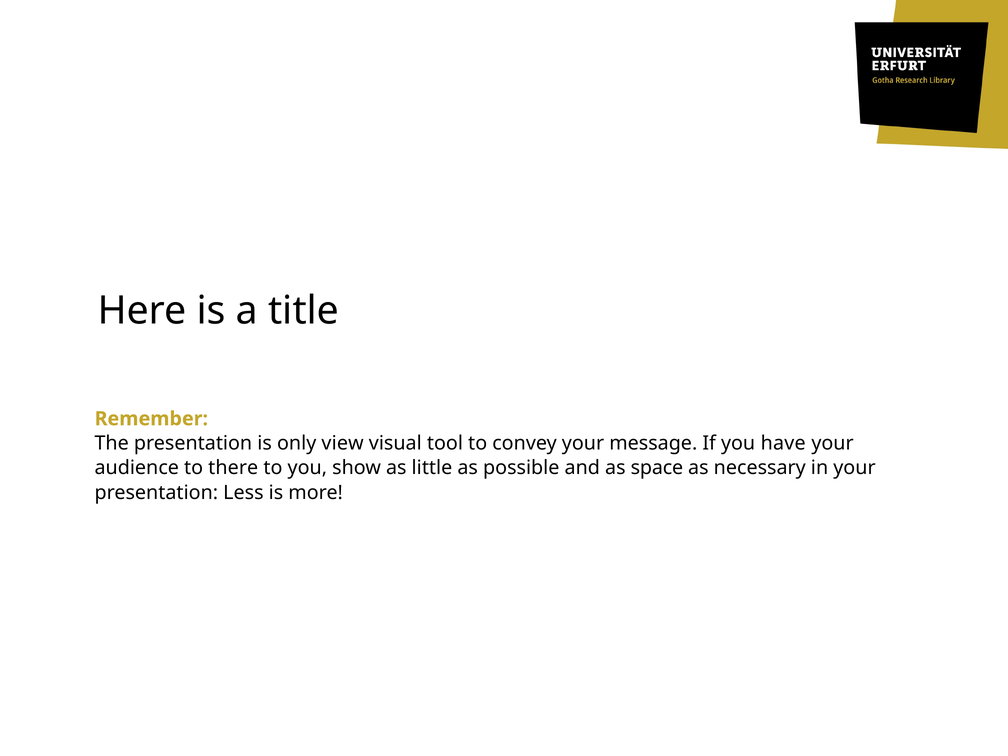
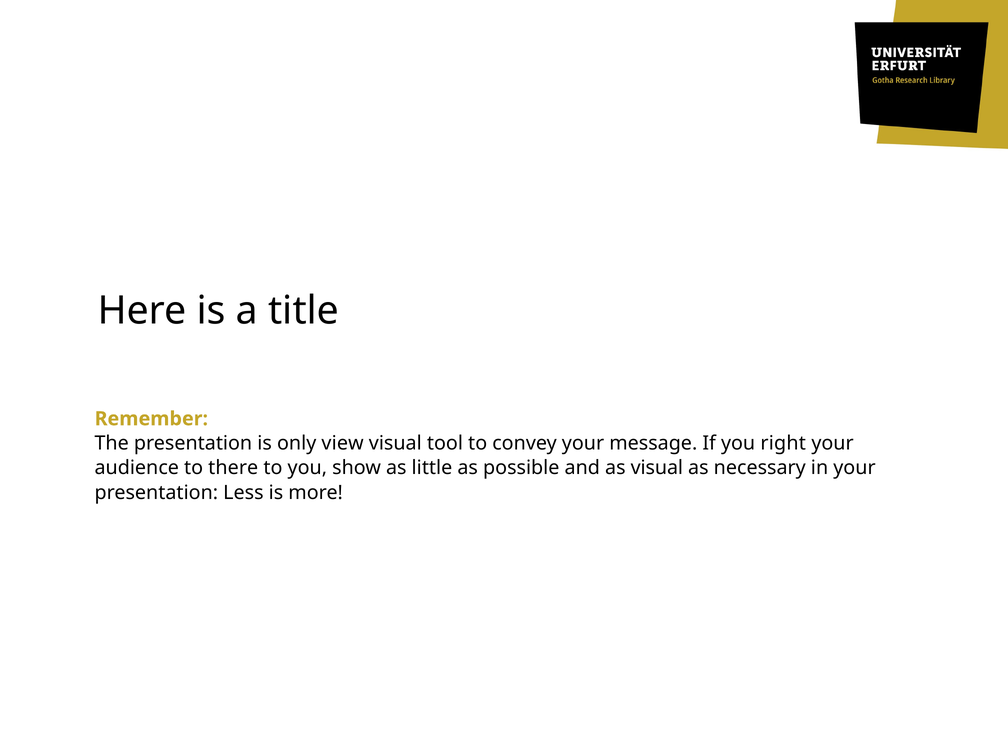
have: have -> right (783, 443)
as space: space -> visual (657, 468)
